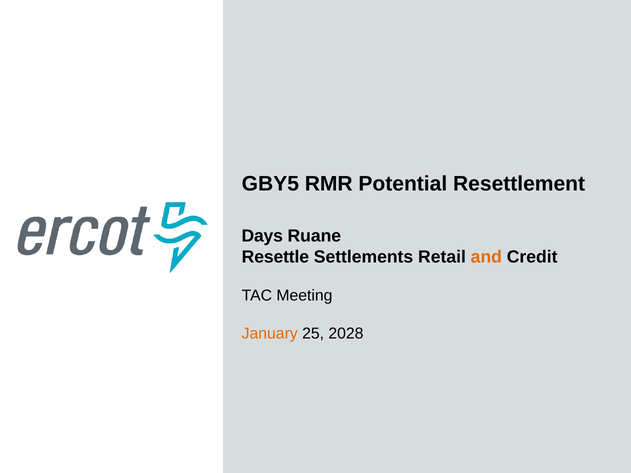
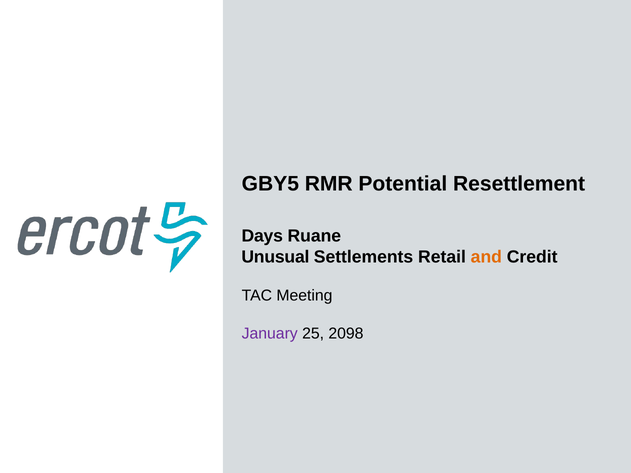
Resettle: Resettle -> Unusual (275, 257)
January colour: orange -> purple (270, 334)
2028: 2028 -> 2098 (346, 334)
